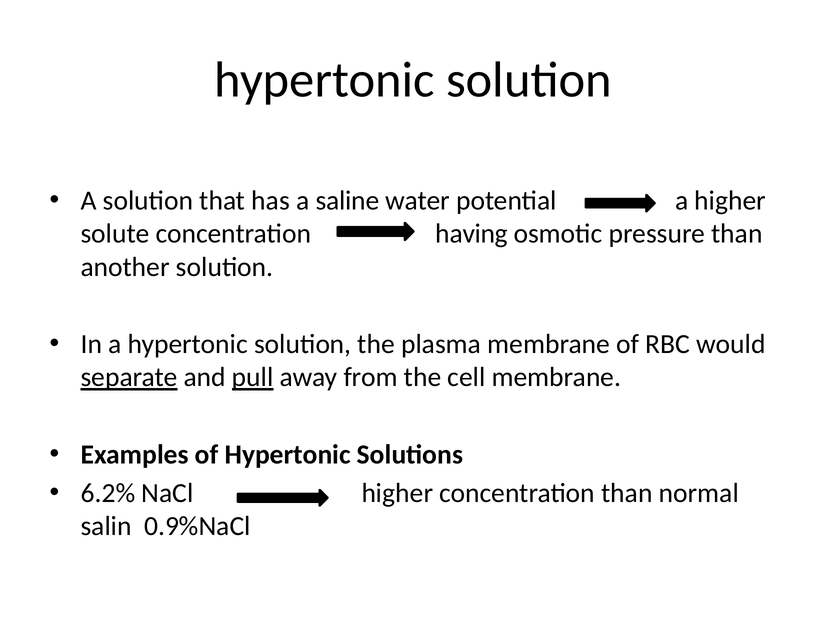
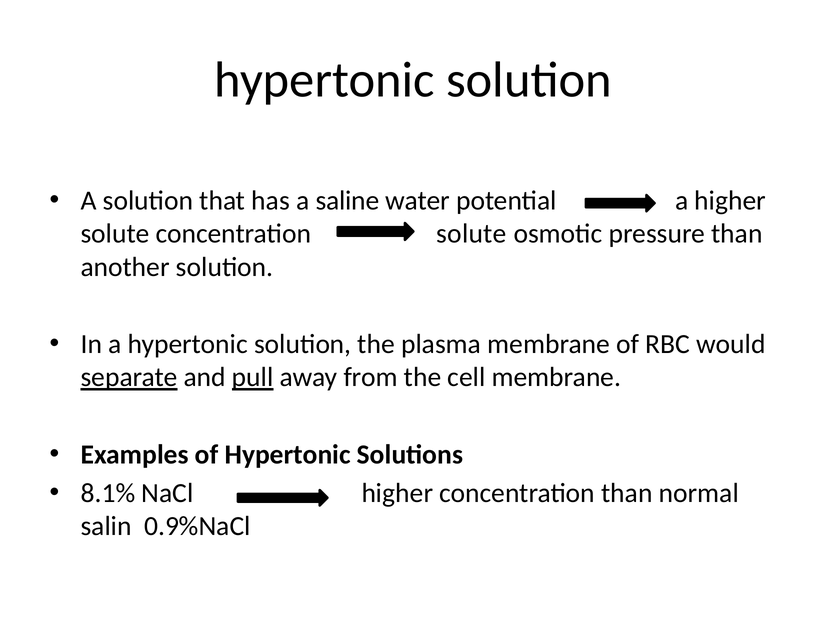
concentration having: having -> solute (471, 233)
6.2%: 6.2% -> 8.1% (108, 493)
